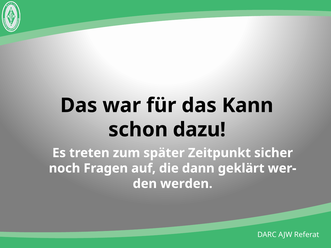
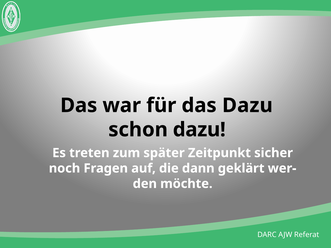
das Kann: Kann -> Dazu (247, 106)
werden: werden -> möchte (186, 184)
